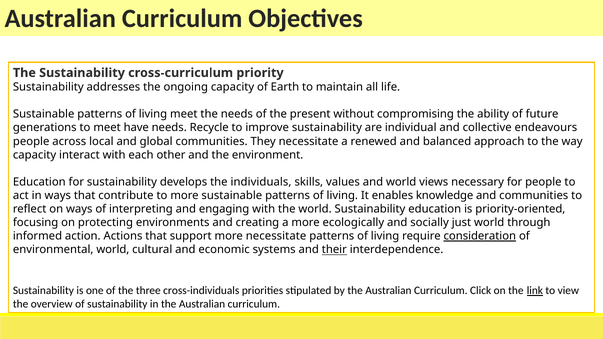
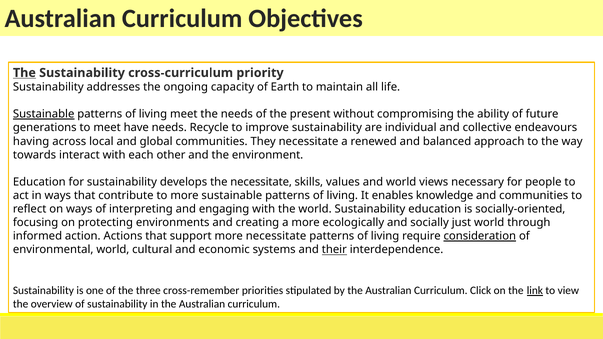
The underline: none -> present (24, 73)
Sustainable underline: none -> present (44, 114)
people: people -> having (31, 141)
capacity: capacity -> towards (35, 155)
the individuals: individuals -> necessitate (261, 182)
priority-oriented: priority-oriented -> socially-oriented (520, 209)
cross-individuals: cross-individuals -> cross-remember (201, 291)
